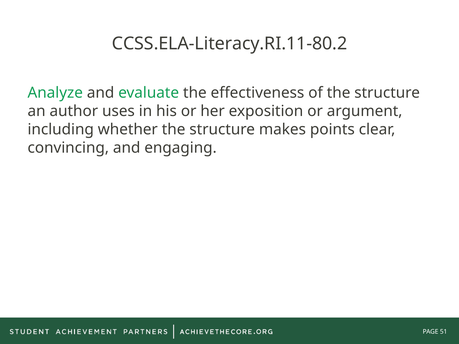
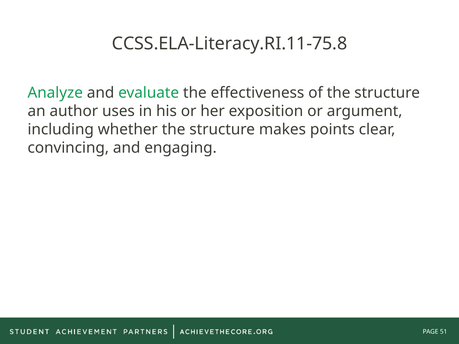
CCSS.ELA-Literacy.RI.11-80.2: CCSS.ELA-Literacy.RI.11-80.2 -> CCSS.ELA-Literacy.RI.11-75.8 (230, 44)
